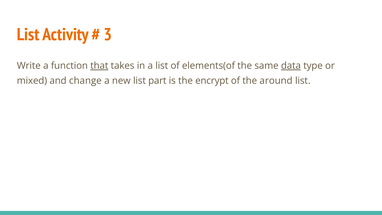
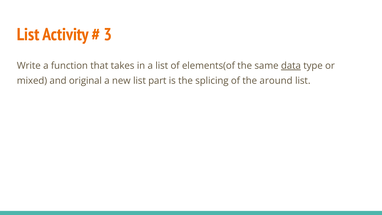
that underline: present -> none (99, 66)
change: change -> original (85, 81)
encrypt: encrypt -> splicing (212, 81)
